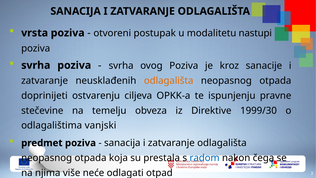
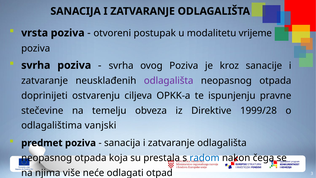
nastupi: nastupi -> vrijeme (255, 33)
odlagališta colour: orange -> purple (169, 81)
1999/30: 1999/30 -> 1999/28 (259, 110)
